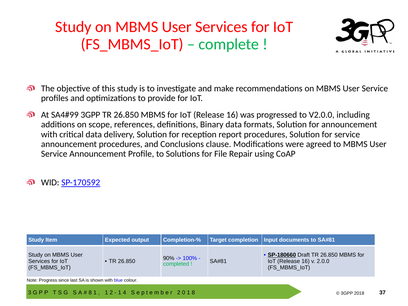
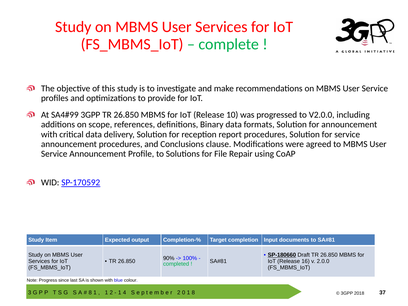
16: 16 -> 10 (232, 115)
